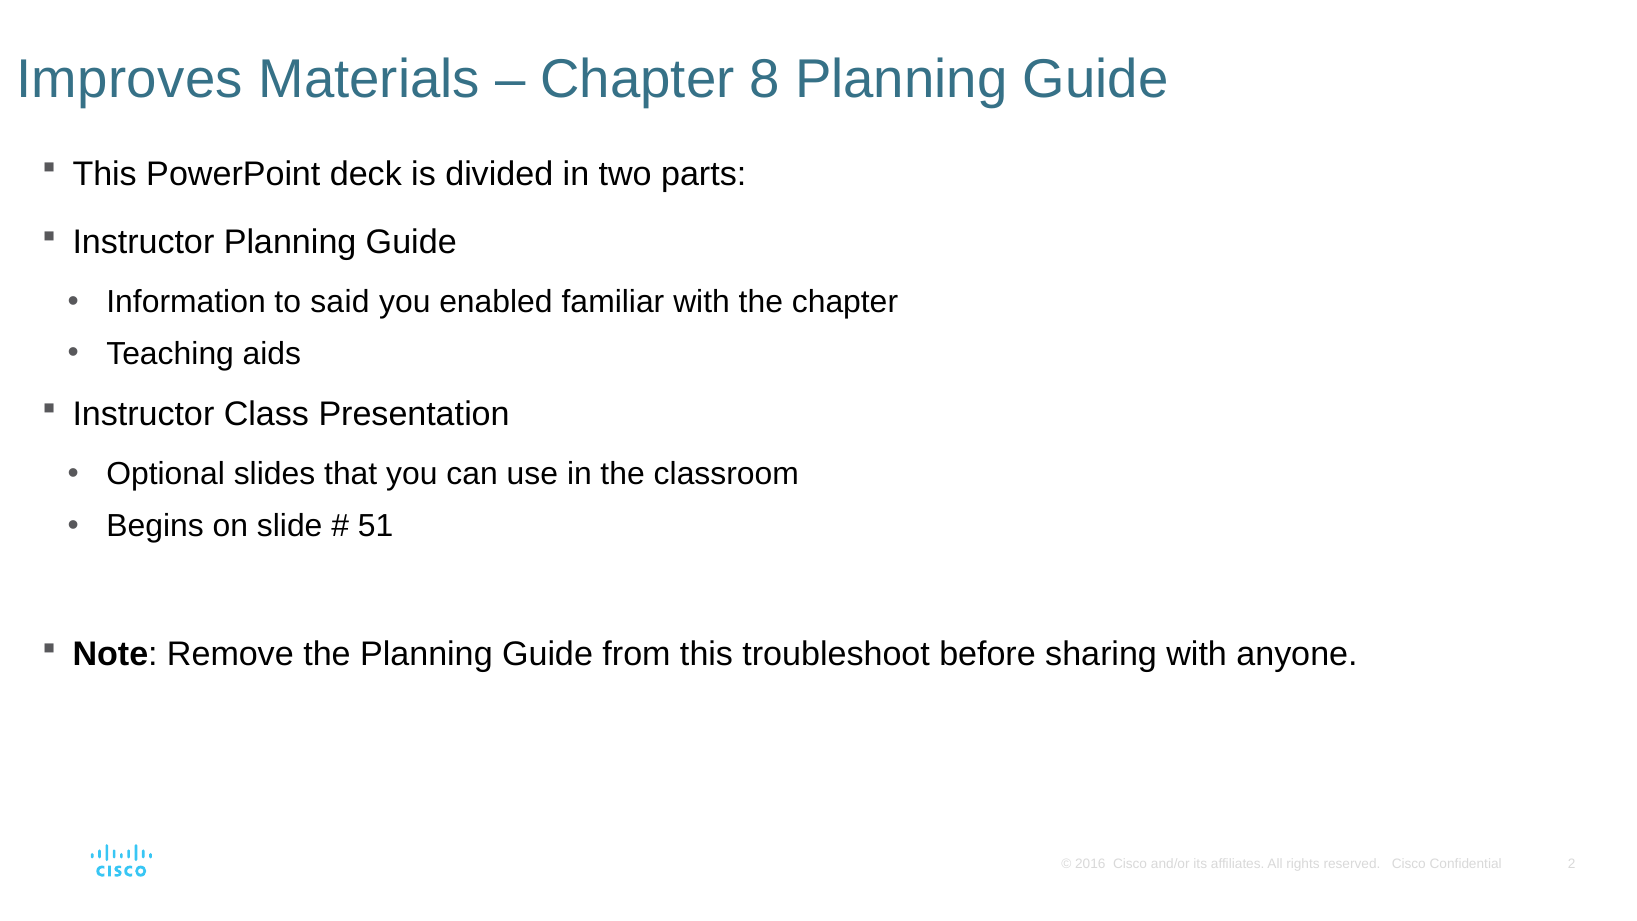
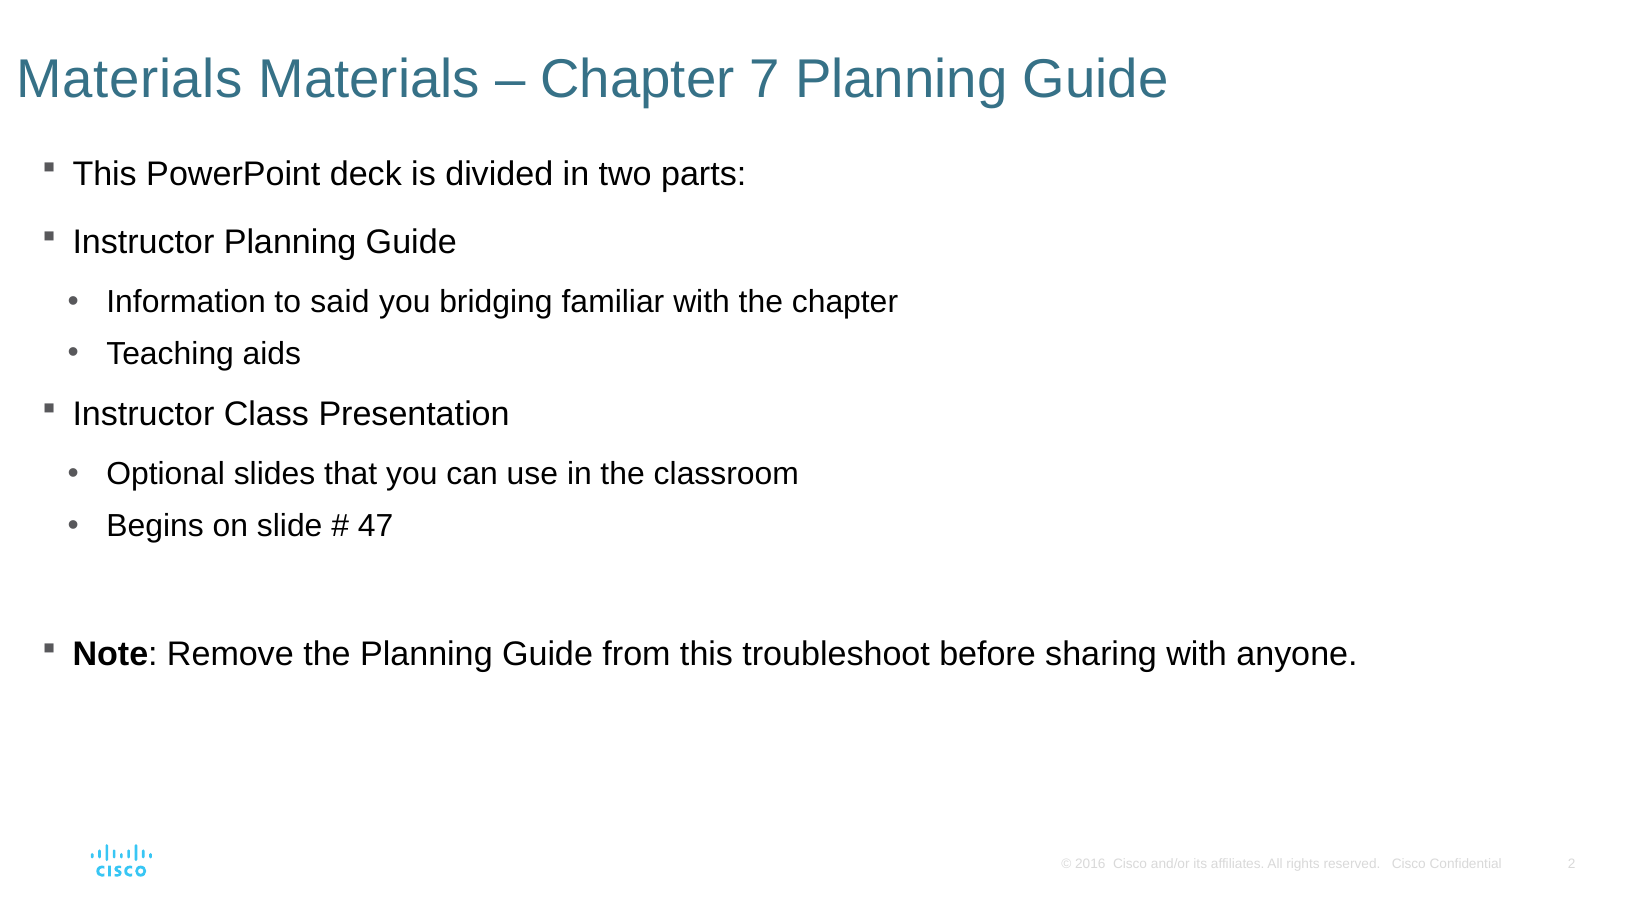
Improves: Improves -> Materials (130, 79)
8: 8 -> 7 (765, 79)
enabled: enabled -> bridging (496, 302)
51: 51 -> 47 (376, 526)
